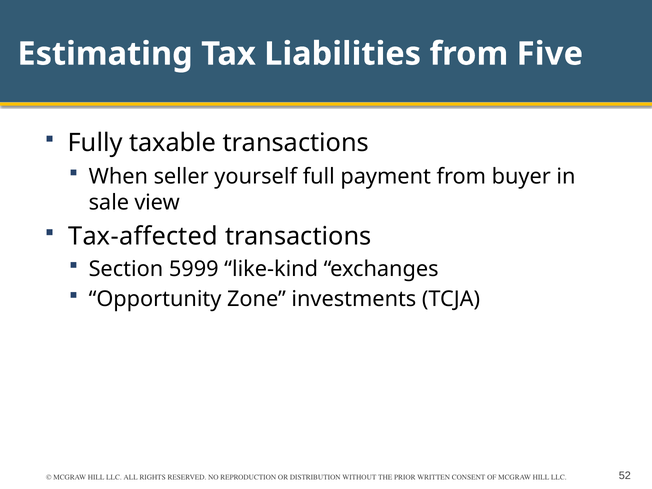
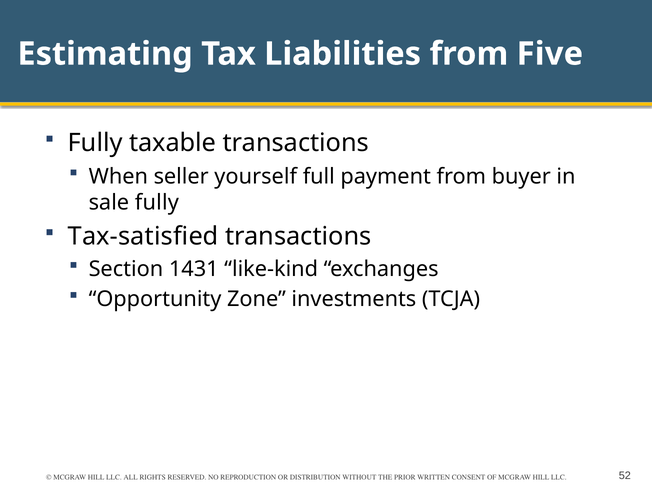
sale view: view -> fully (157, 203)
Tax-affected: Tax-affected -> Tax-satisfied (143, 237)
5999: 5999 -> 1431 (194, 269)
